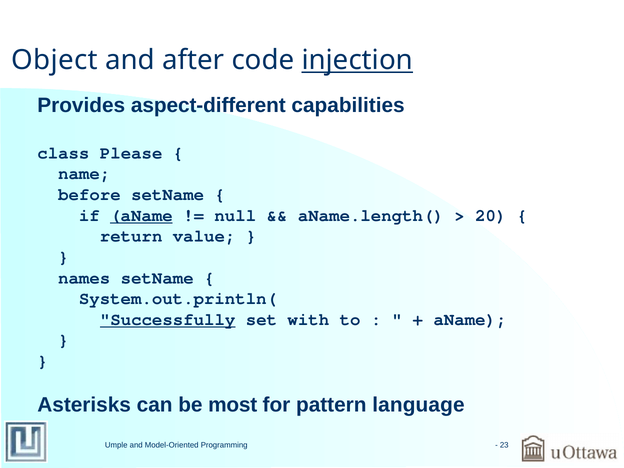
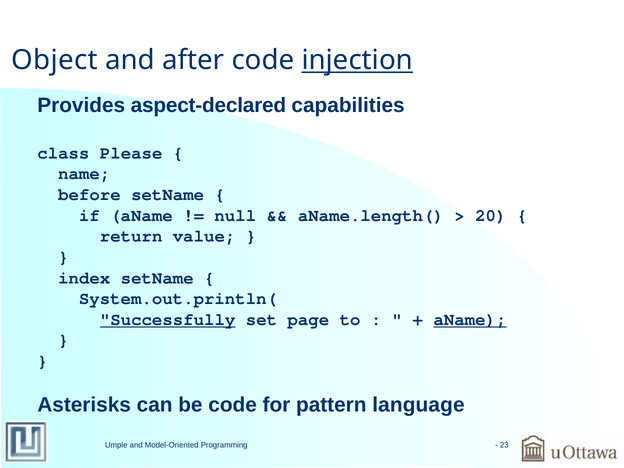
aspect-different: aspect-different -> aspect-declared (208, 105)
aName underline: present -> none (141, 215)
names: names -> index (84, 278)
with: with -> page (308, 319)
aName underline: none -> present (470, 319)
be most: most -> code (233, 405)
